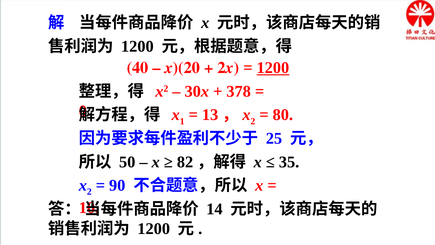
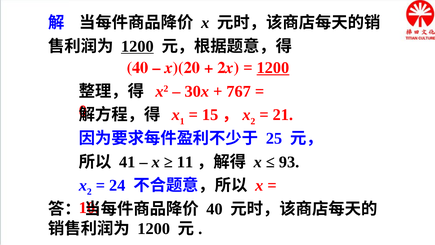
1200 underline: none -> present (137, 46)
378: 378 -> 767 (239, 91)
13: 13 -> 15 (210, 115)
80: 80 -> 21 (283, 115)
50: 50 -> 41 (127, 162)
82: 82 -> 11 (185, 162)
35: 35 -> 93 (289, 162)
90: 90 -> 24 (117, 185)
14: 14 -> 40 (214, 209)
